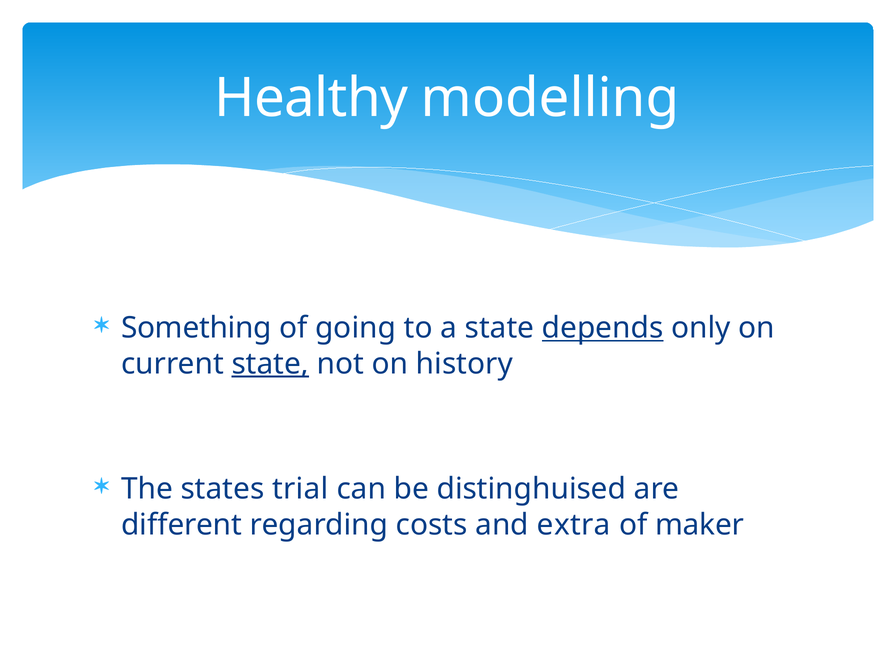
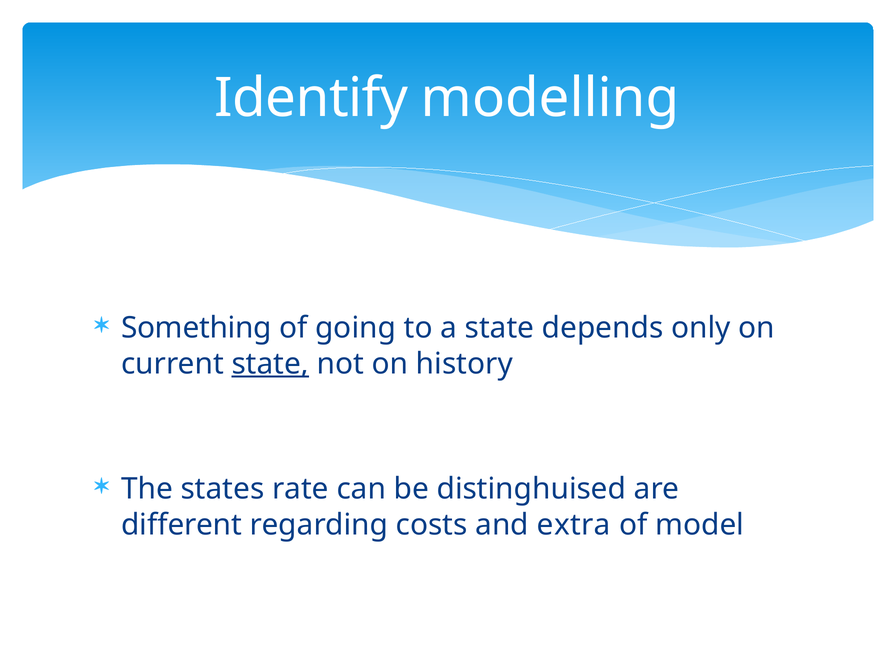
Healthy: Healthy -> Identify (311, 98)
depends underline: present -> none (603, 328)
trial: trial -> rate (300, 489)
maker: maker -> model (700, 525)
